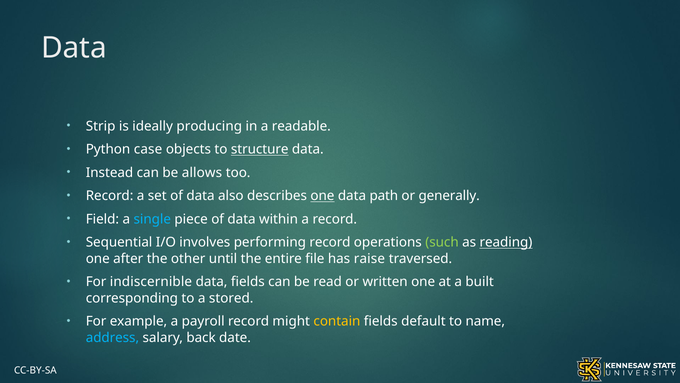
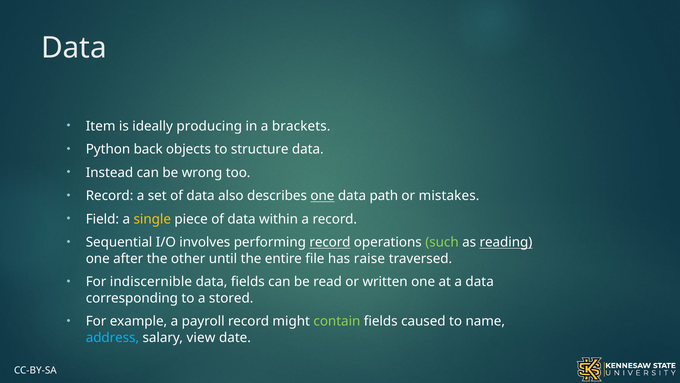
Strip: Strip -> Item (101, 126)
readable: readable -> brackets (301, 126)
case: case -> back (148, 149)
structure underline: present -> none (260, 149)
allows: allows -> wrong (202, 173)
generally: generally -> mistakes (449, 196)
single colour: light blue -> yellow (152, 219)
record underline: none -> present (330, 242)
a built: built -> data (480, 282)
contain colour: yellow -> light green (337, 321)
default: default -> caused (423, 321)
back: back -> view (201, 337)
